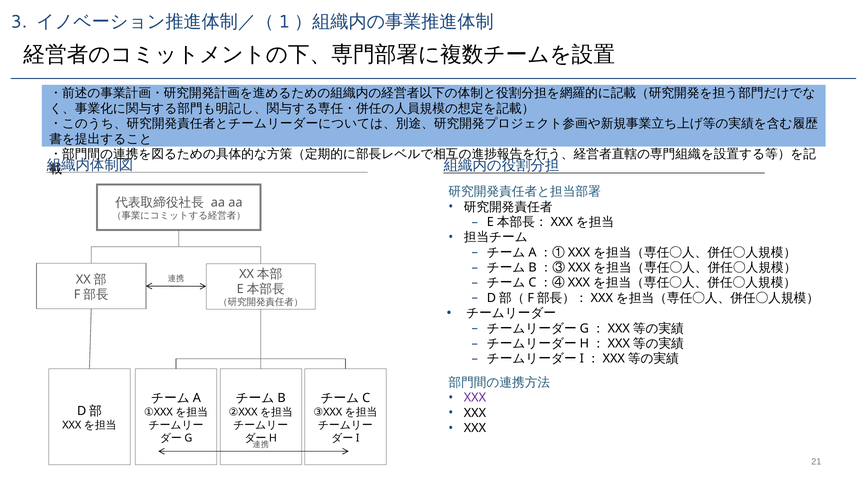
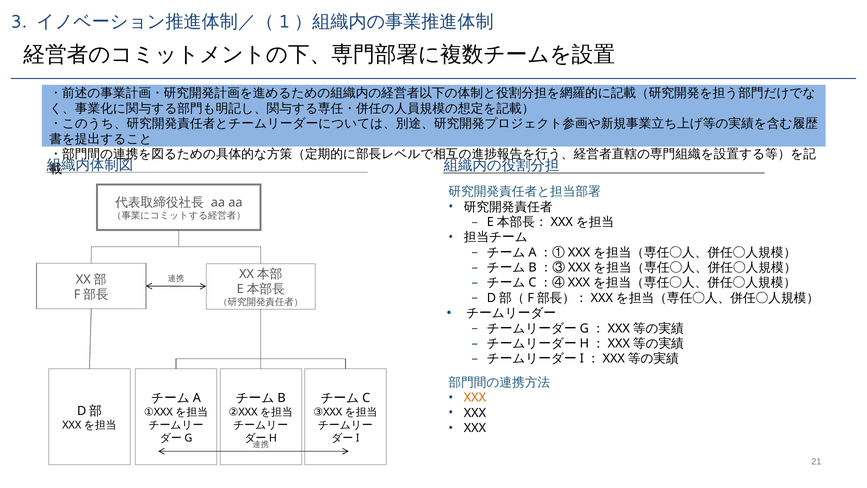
XXX colour: purple -> orange (475, 398)
